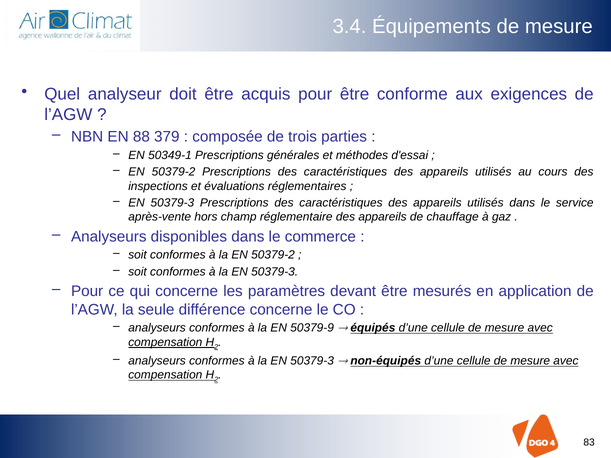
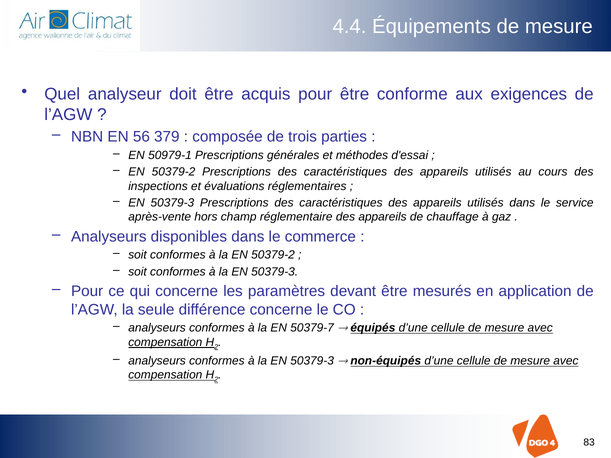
3.4: 3.4 -> 4.4 (349, 26)
88: 88 -> 56 (141, 137)
50349-1: 50349-1 -> 50979-1 (170, 155)
50379-9: 50379-9 -> 50379-7 (312, 328)
